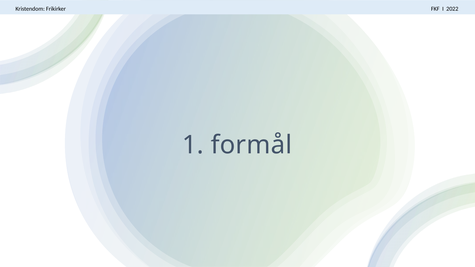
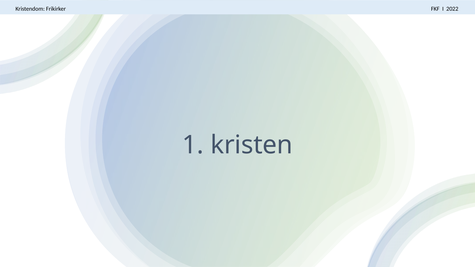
formål: formål -> kristen (252, 145)
